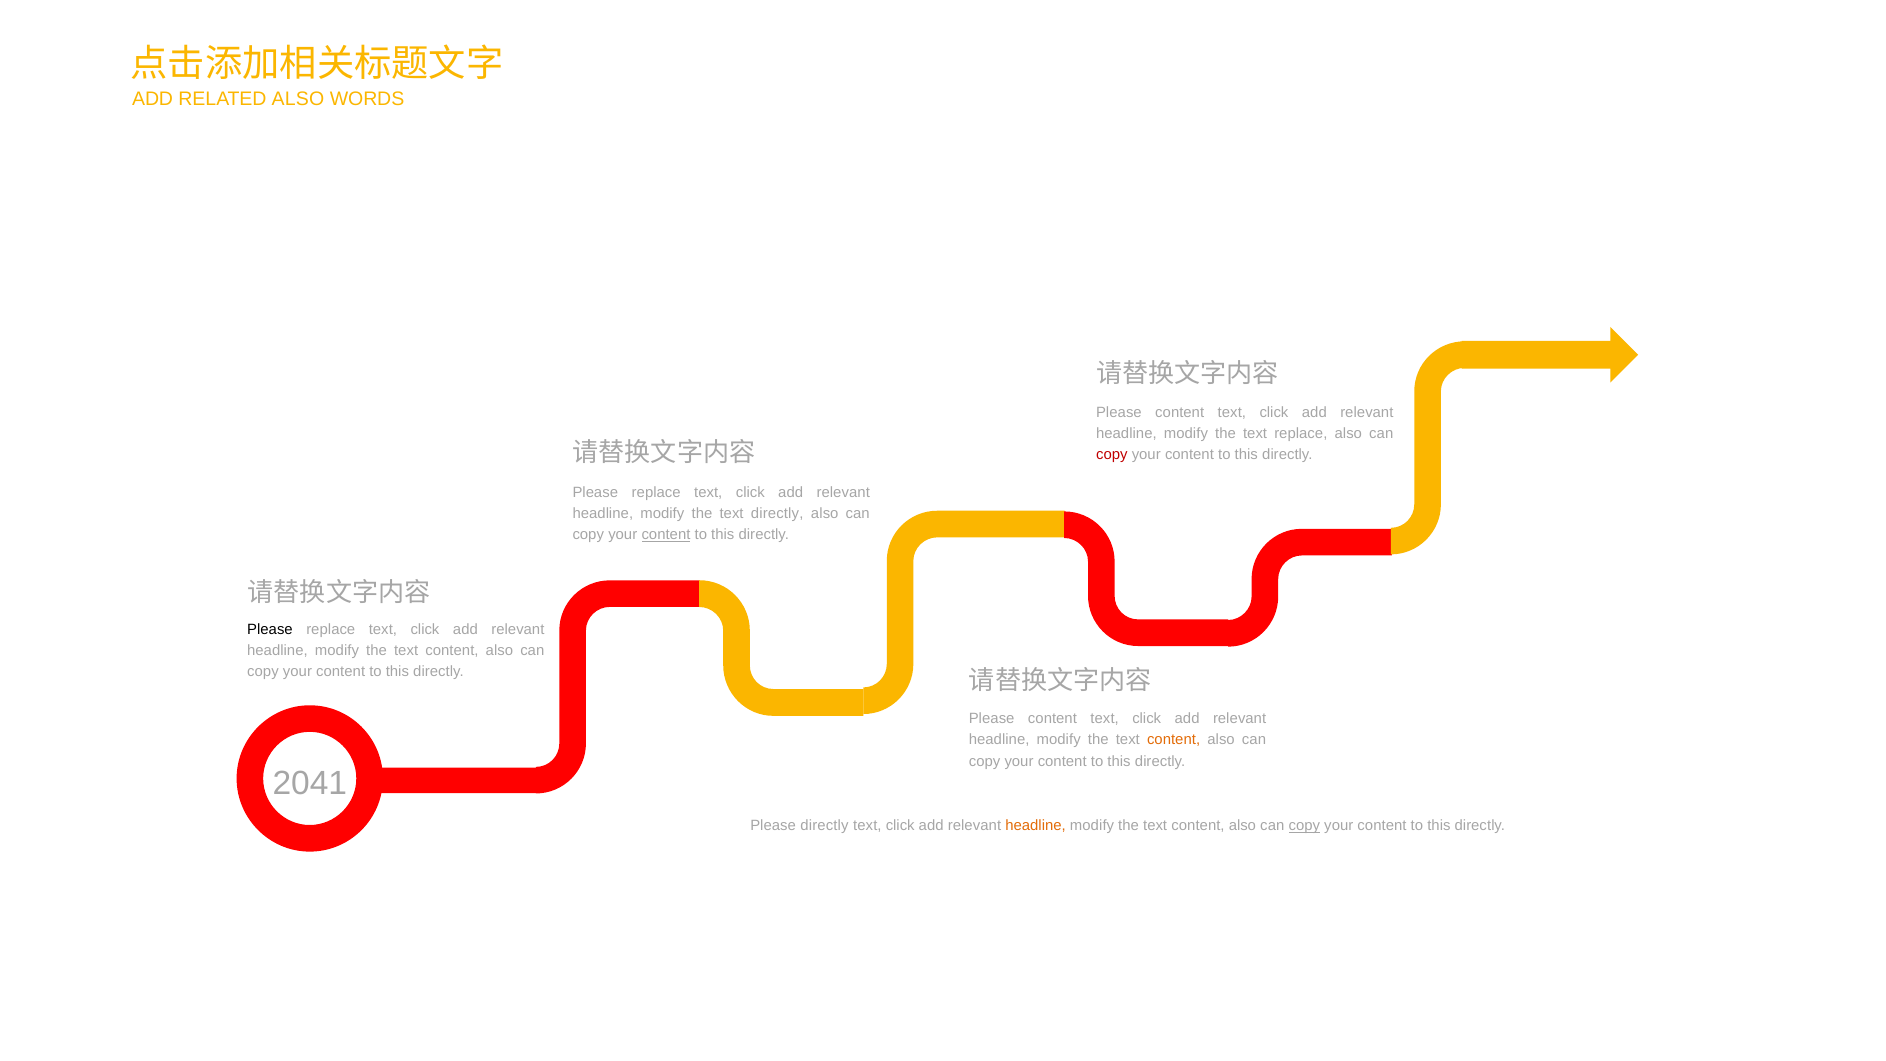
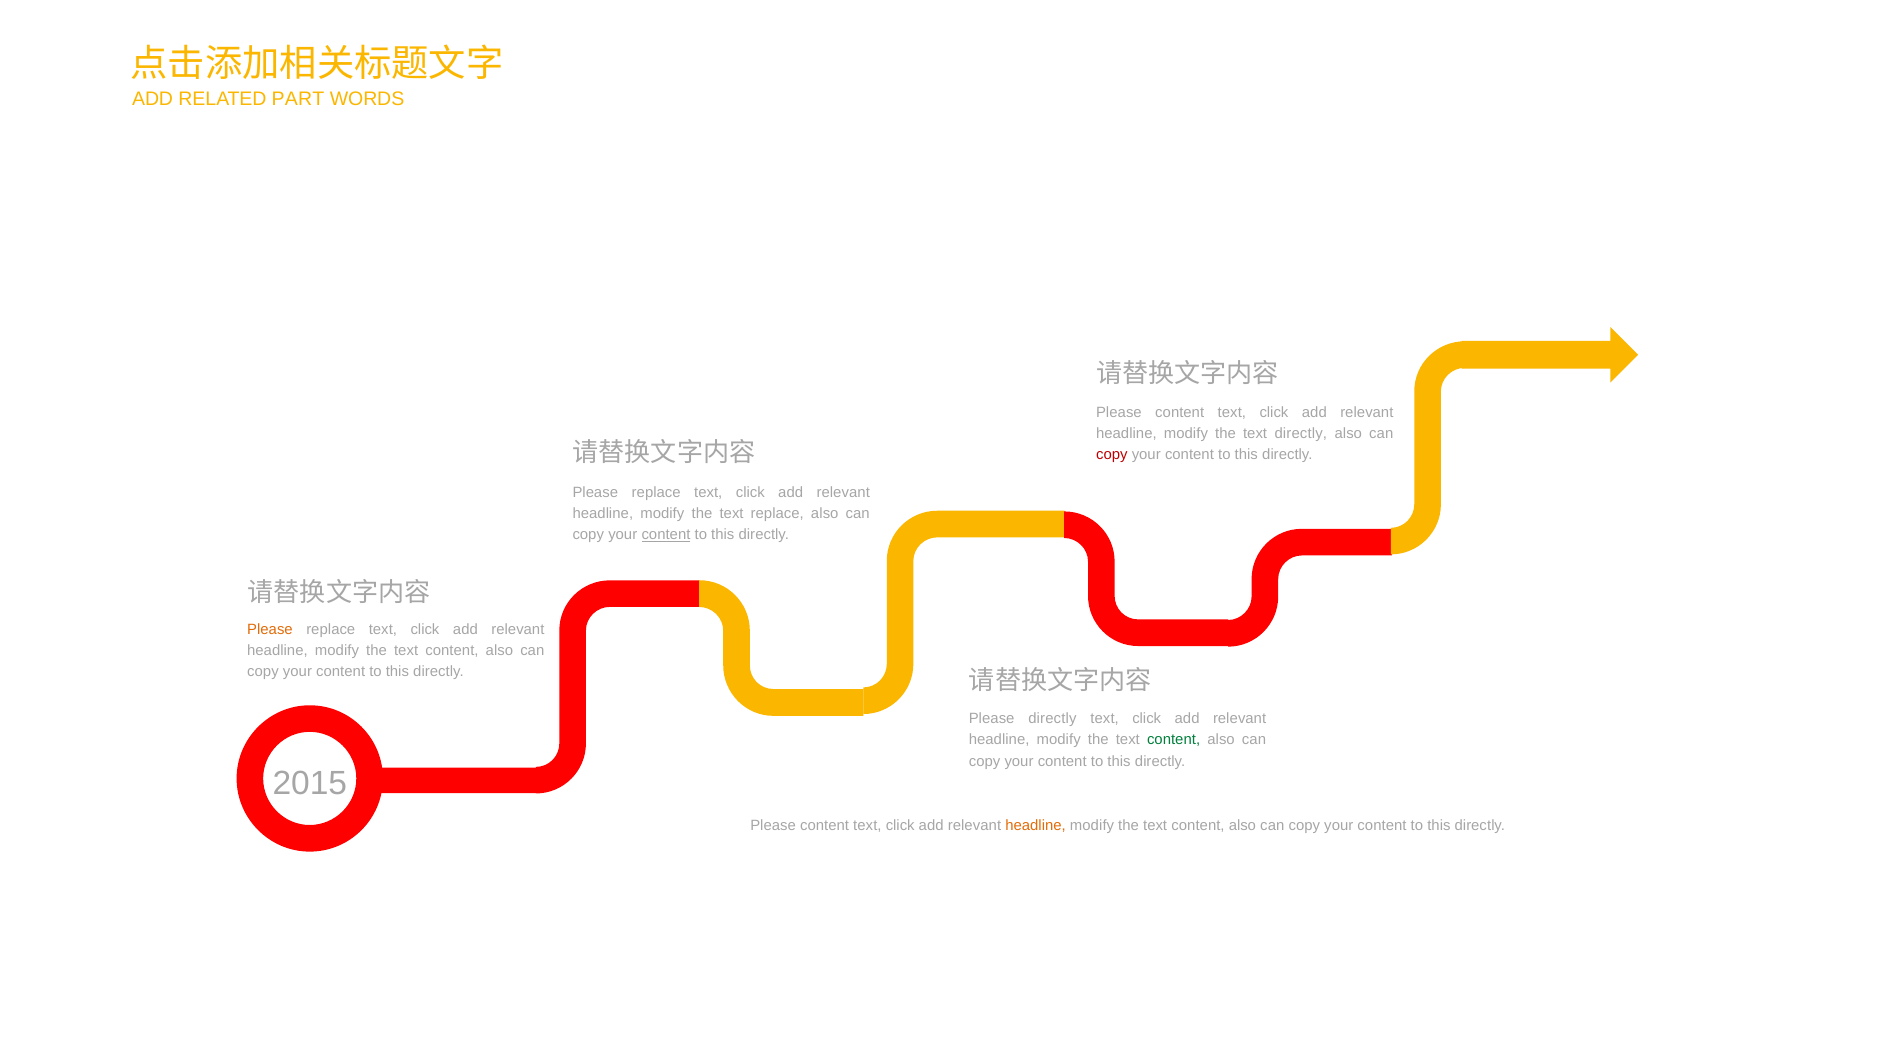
RELATED ALSO: ALSO -> PART (298, 99)
text replace: replace -> directly (1301, 434)
text directly: directly -> replace (777, 514)
Please colour: black -> orange (270, 629)
content: content -> directly (1052, 718)
content colour: orange -> green (1174, 740)
2041: 2041 -> 2015 (310, 783)
directly: directly -> content (825, 826)
copy underline: present -> none (1304, 826)
